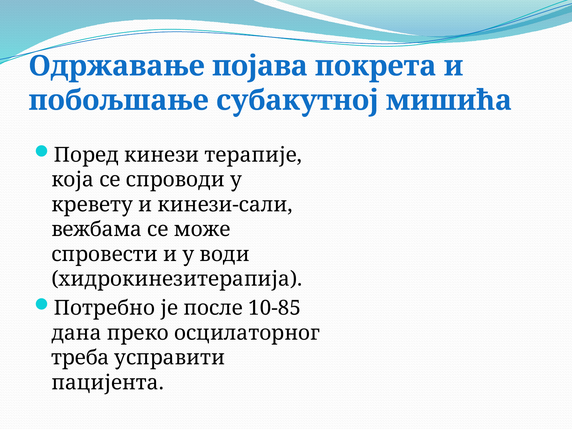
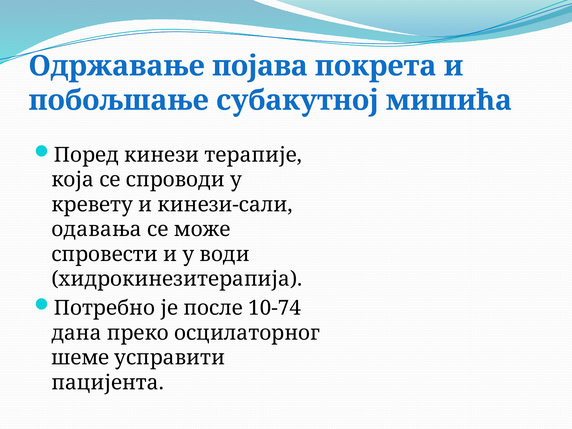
вежбама: вежбама -> одавања (97, 229)
10-85: 10-85 -> 10-74 (275, 308)
треба: треба -> шеме (80, 358)
